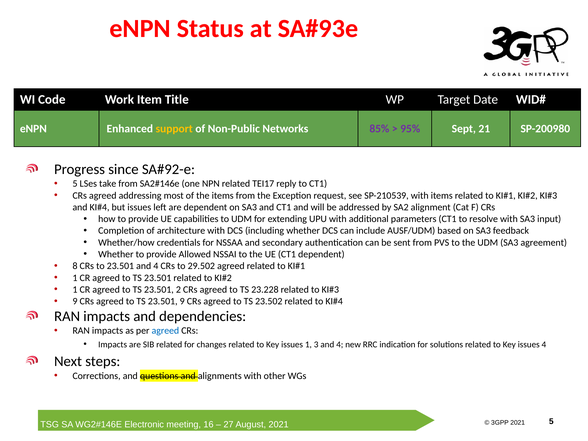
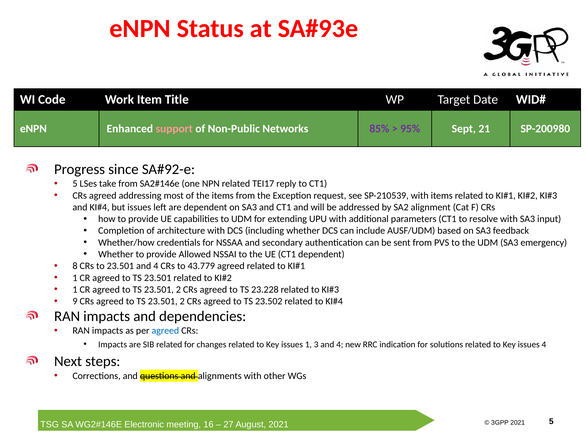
support colour: yellow -> pink (174, 129)
agreement: agreement -> emergency (544, 243)
29.502: 29.502 -> 43.779 (201, 266)
9: 9 -> 2 (182, 301)
